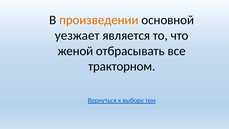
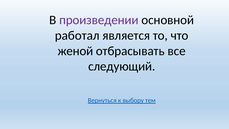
произведении colour: orange -> purple (99, 20)
уезжает: уезжает -> работал (77, 35)
тракторном: тракторном -> следующий (122, 66)
